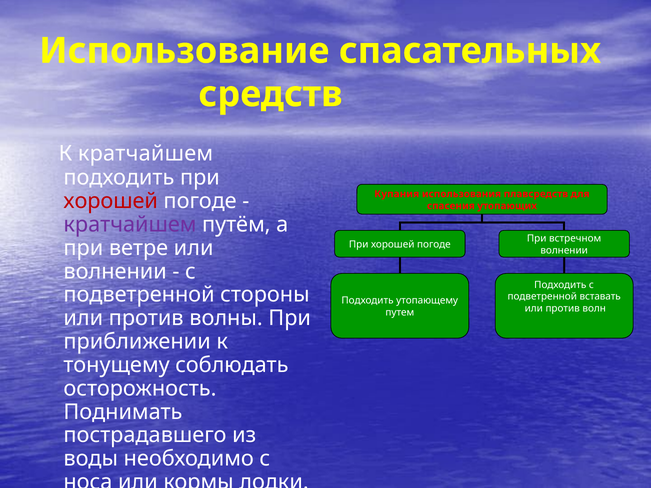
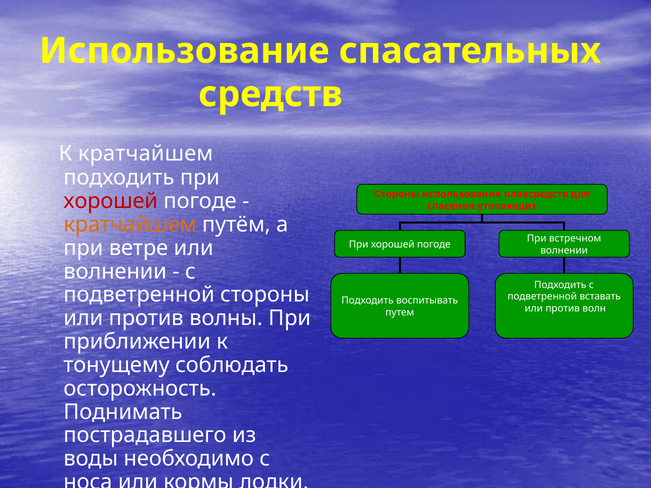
Купания: Купания -> Стороны (397, 194)
кратчайшем colour: purple -> orange (130, 225)
утопающему: утопающему -> воспитывать (427, 301)
